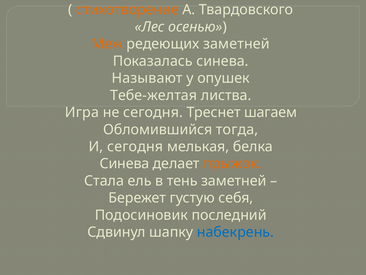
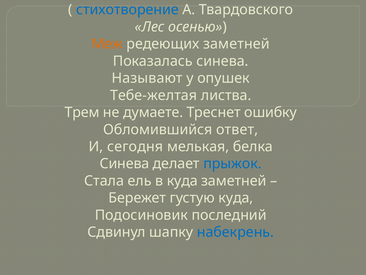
стихотворение colour: orange -> blue (127, 10)
Игра: Игра -> Трем (82, 112)
не сегодня: сегодня -> думаете (153, 112)
шагаем: шагаем -> ошибку (271, 112)
тогда: тогда -> ответ (237, 129)
прыжок colour: orange -> blue (232, 163)
в тень: тень -> куда (182, 181)
густую себя: себя -> куда (236, 198)
